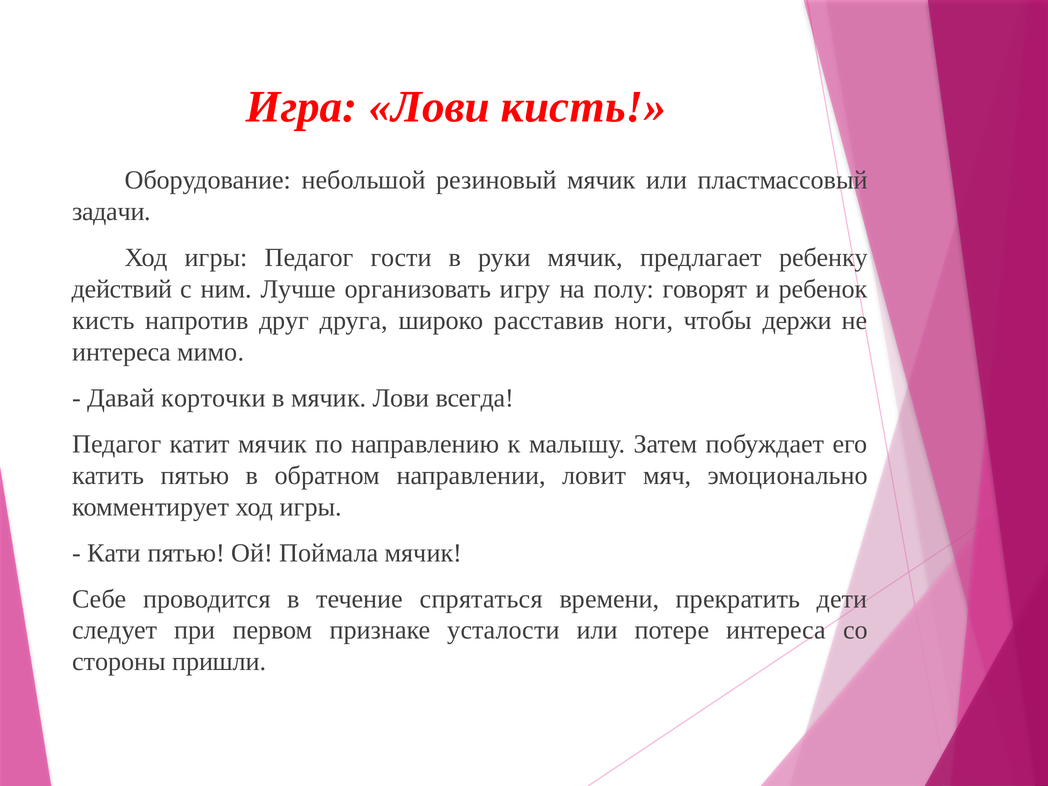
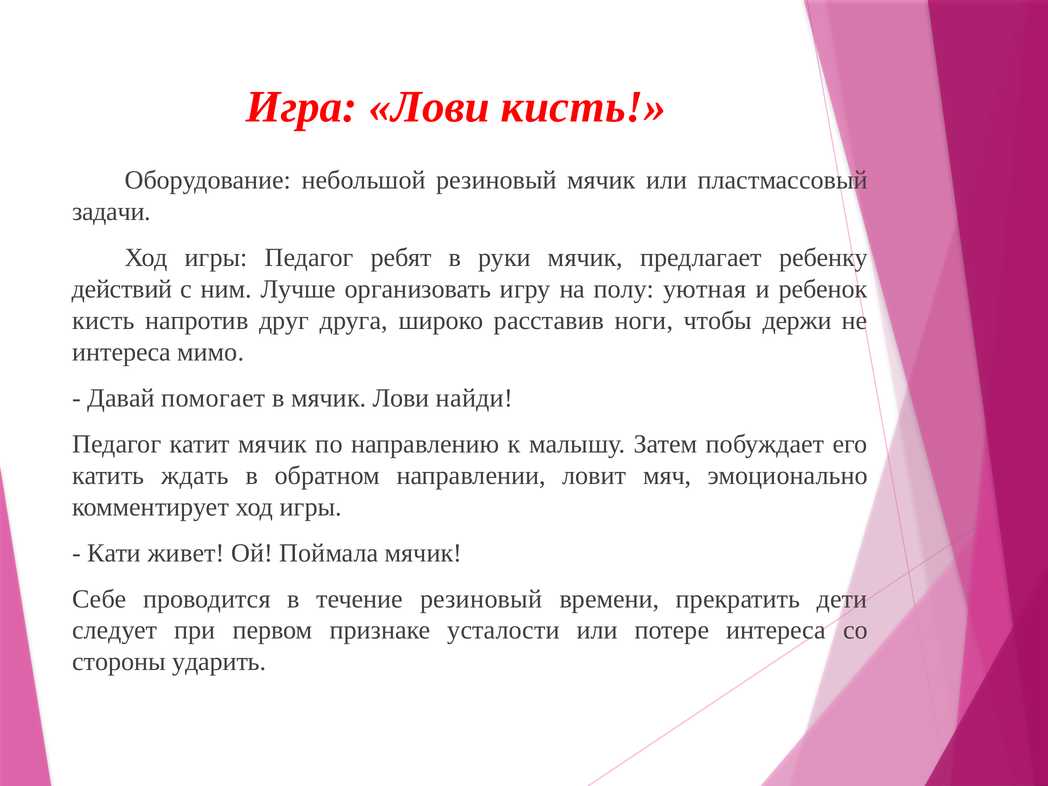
гости: гости -> ребят (401, 258)
говорят: говорят -> уютная (705, 289)
корточки: корточки -> помогает (213, 398)
всегда: всегда -> найди (474, 398)
катить пятью: пятью -> ждать (195, 475)
Кати пятью: пятью -> живет (186, 553)
течение спрятаться: спрятаться -> резиновый (481, 599)
пришли: пришли -> ударить (219, 662)
